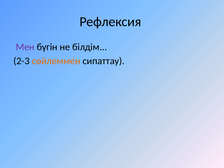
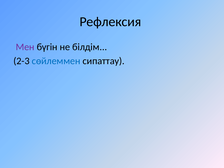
сөйлеммен colour: orange -> blue (56, 61)
